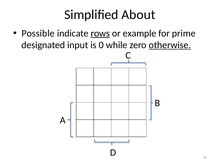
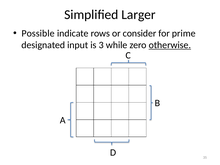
About: About -> Larger (138, 15)
rows underline: present -> none (100, 33)
example: example -> consider (140, 33)
0: 0 -> 3 (101, 45)
